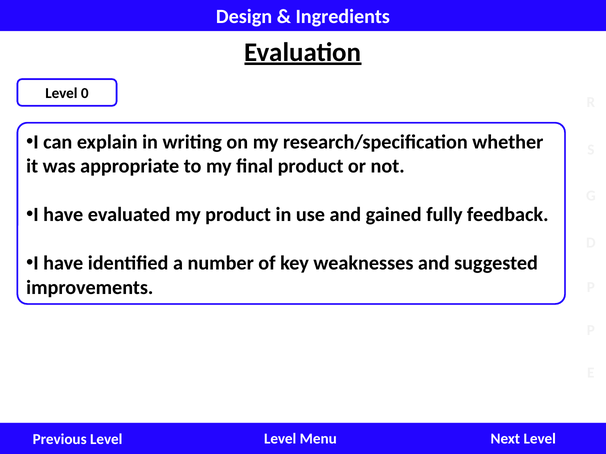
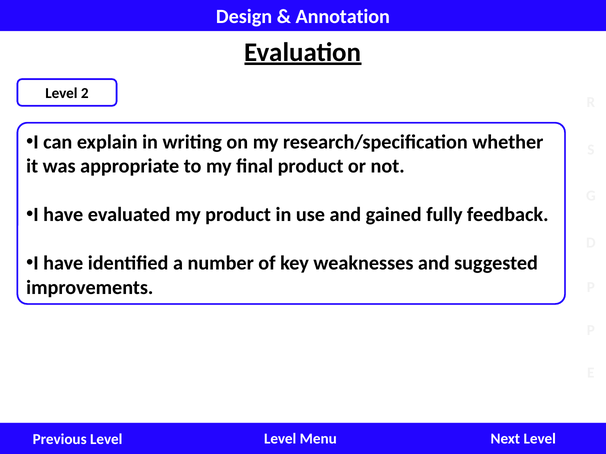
Ingredients: Ingredients -> Annotation (343, 17)
0: 0 -> 2 (85, 94)
